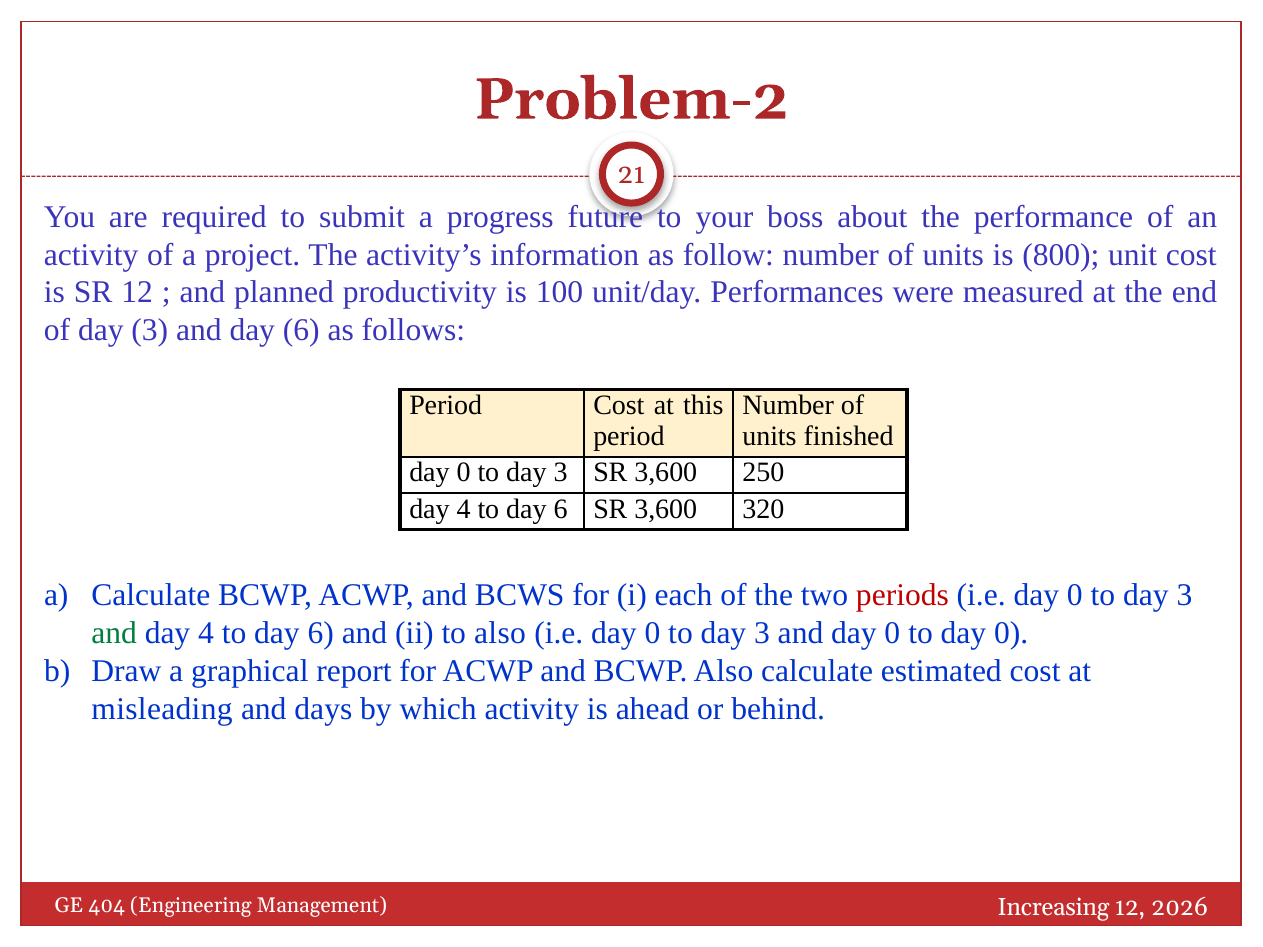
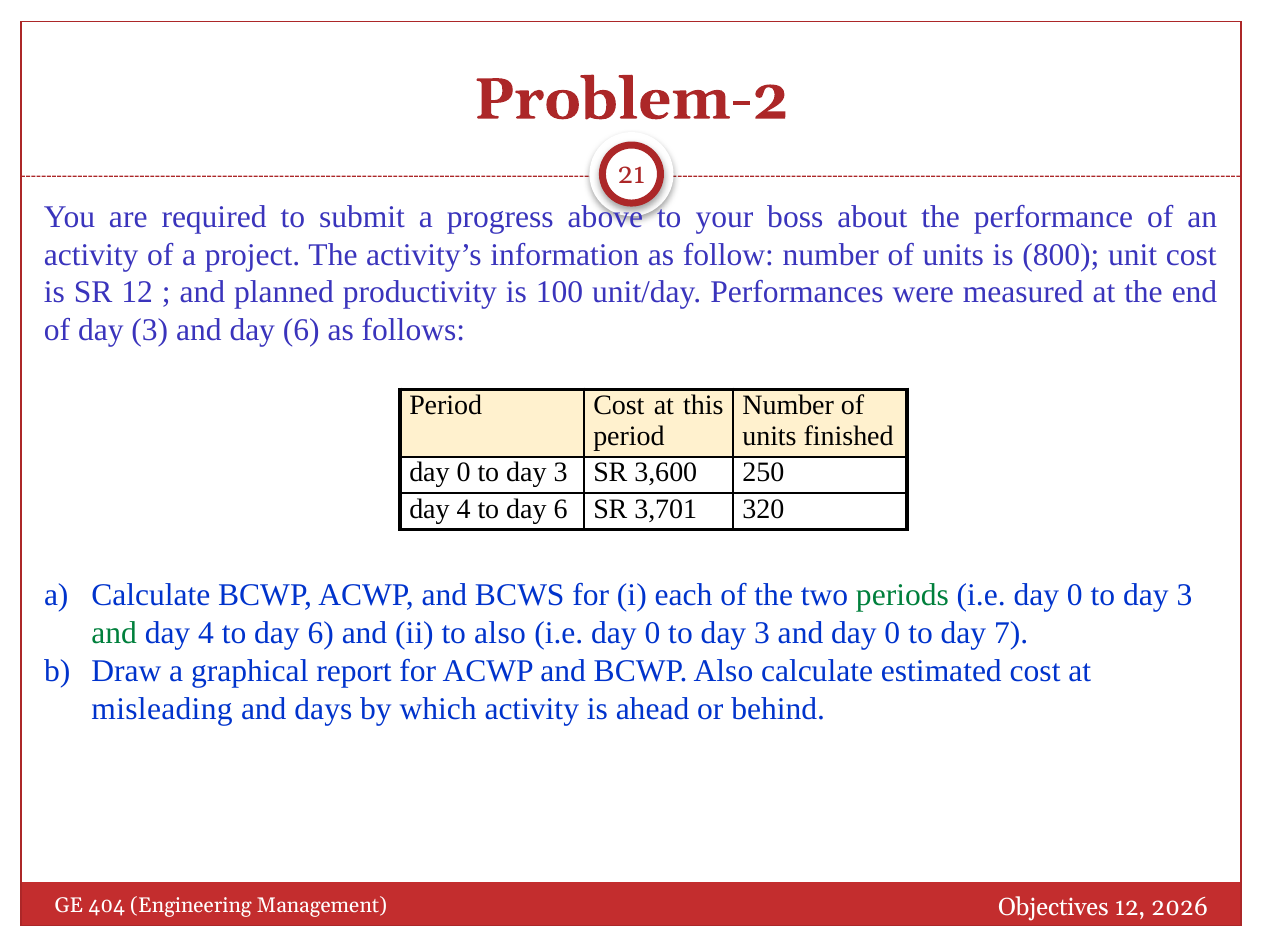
future: future -> above (605, 217)
6 SR 3,600: 3,600 -> 3,701 (666, 509)
periods colour: red -> green (902, 596)
to day 0: 0 -> 7 (1011, 634)
Increasing: Increasing -> Objectives (1053, 907)
